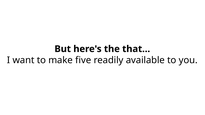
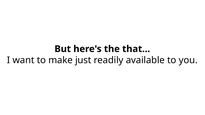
five: five -> just (83, 60)
